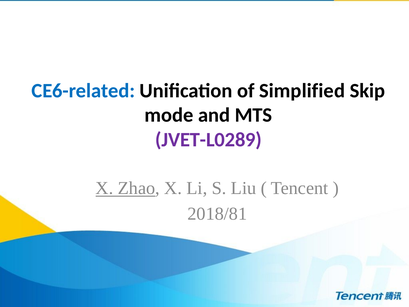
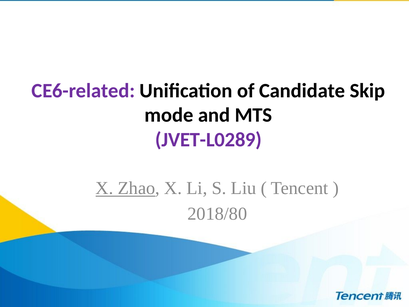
CE6-related colour: blue -> purple (83, 91)
Simplified: Simplified -> Candidate (302, 91)
2018/81: 2018/81 -> 2018/80 (217, 214)
